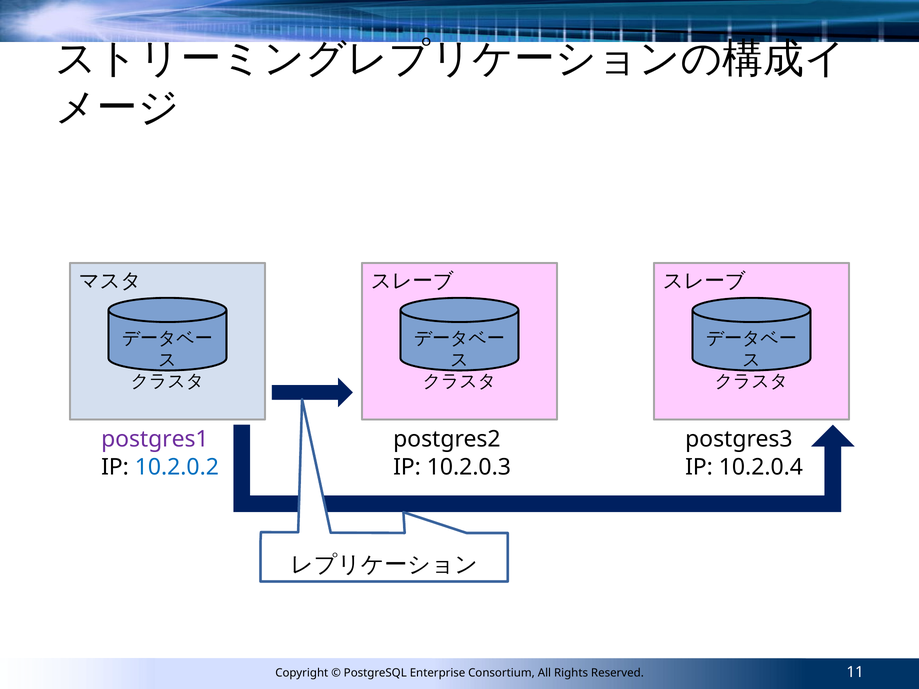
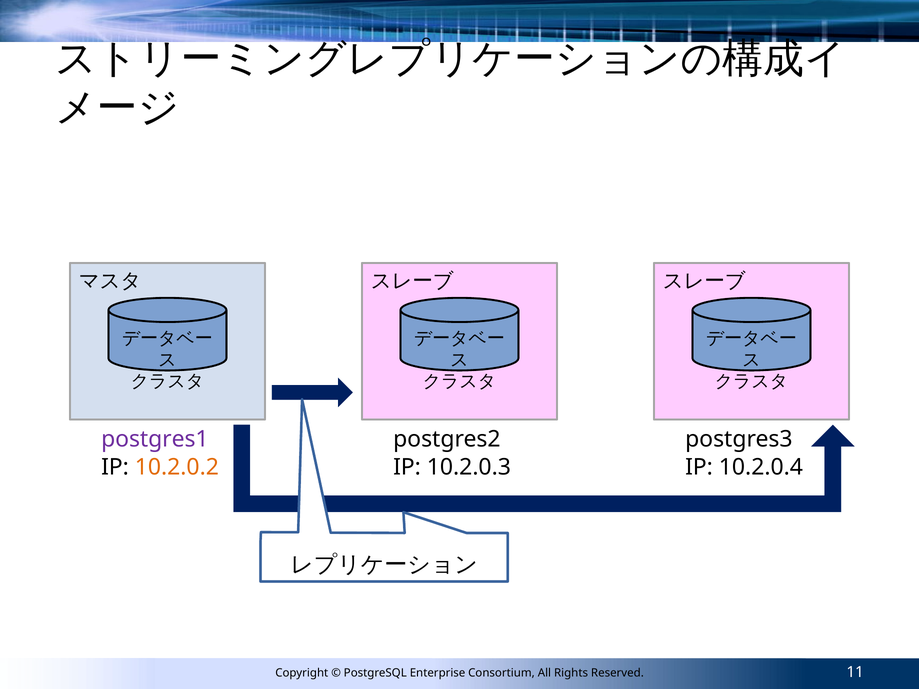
10.2.0.2 colour: blue -> orange (177, 467)
